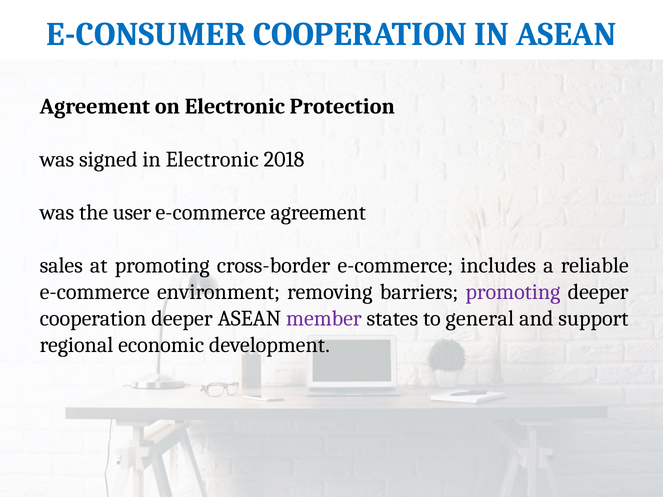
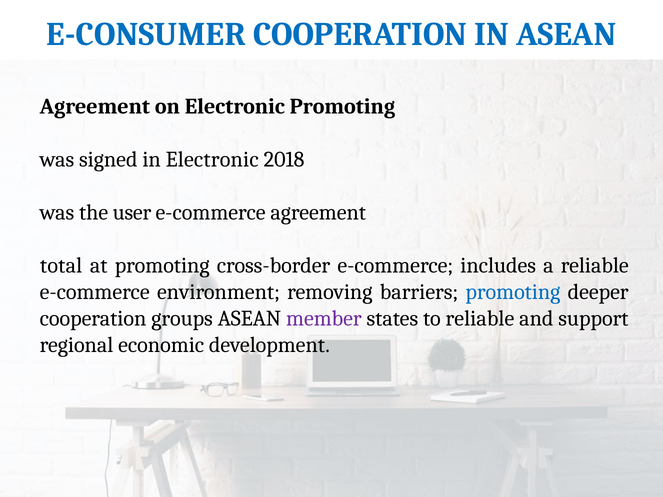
Electronic Protection: Protection -> Promoting (342, 107)
sales: sales -> total (61, 266)
promoting colour: purple -> blue (513, 292)
cooperation deeper: deeper -> groups (182, 319)
to general: general -> reliable (480, 319)
